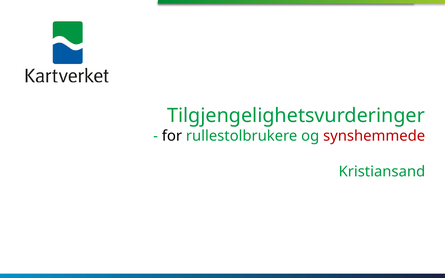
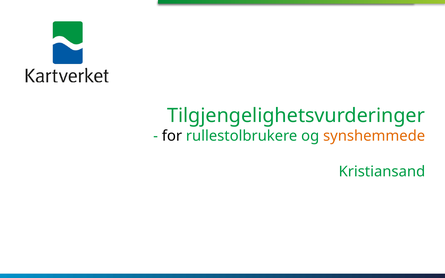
synshemmede colour: red -> orange (374, 136)
